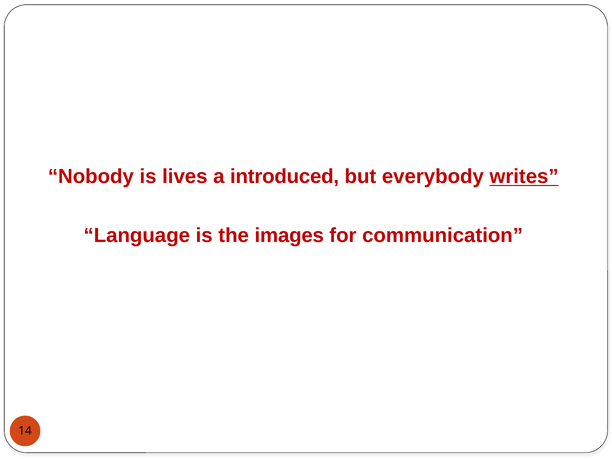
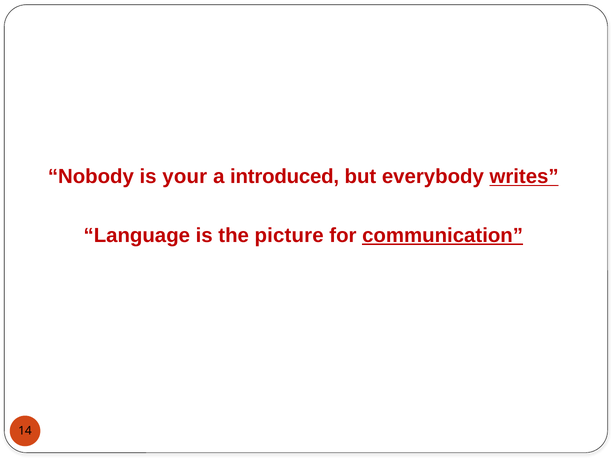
lives: lives -> your (185, 177)
images: images -> picture (289, 236)
communication underline: none -> present (443, 236)
